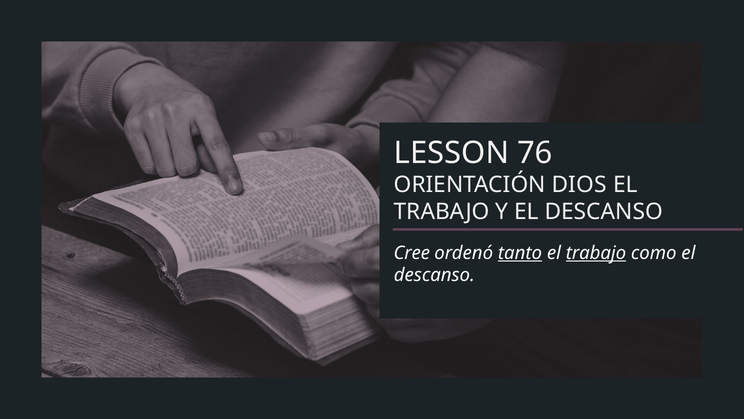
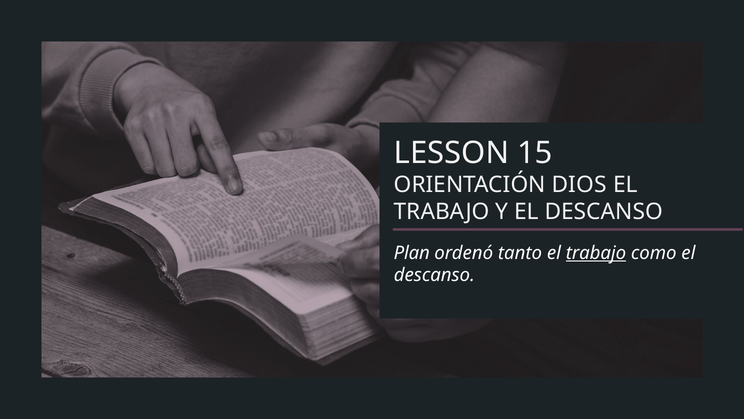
76: 76 -> 15 (535, 153)
Cree: Cree -> Plan (412, 253)
tanto underline: present -> none (520, 253)
